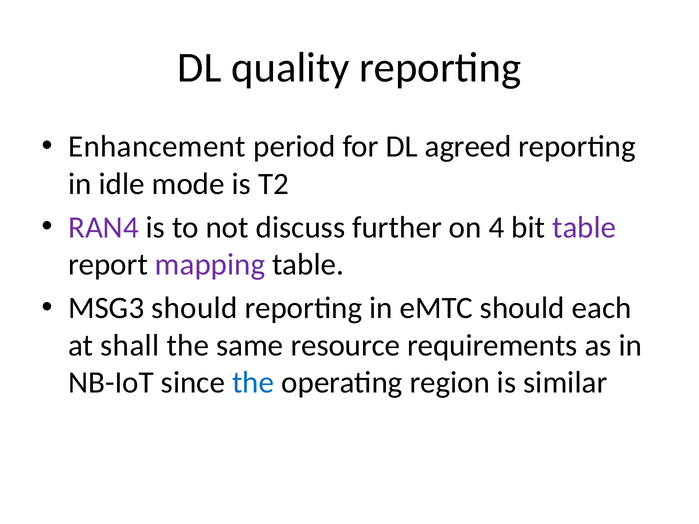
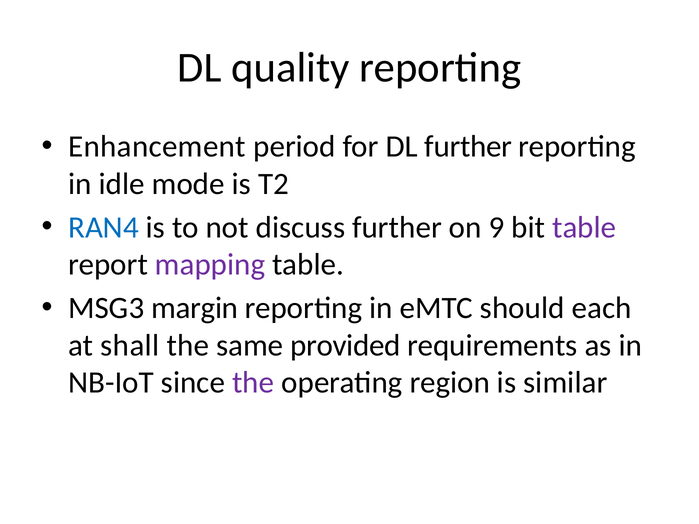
DL agreed: agreed -> further (468, 147)
RAN4 colour: purple -> blue (103, 227)
4: 4 -> 9 (496, 227)
MSG3 should: should -> margin (195, 308)
resource: resource -> provided (345, 346)
the colour: blue -> purple (253, 383)
